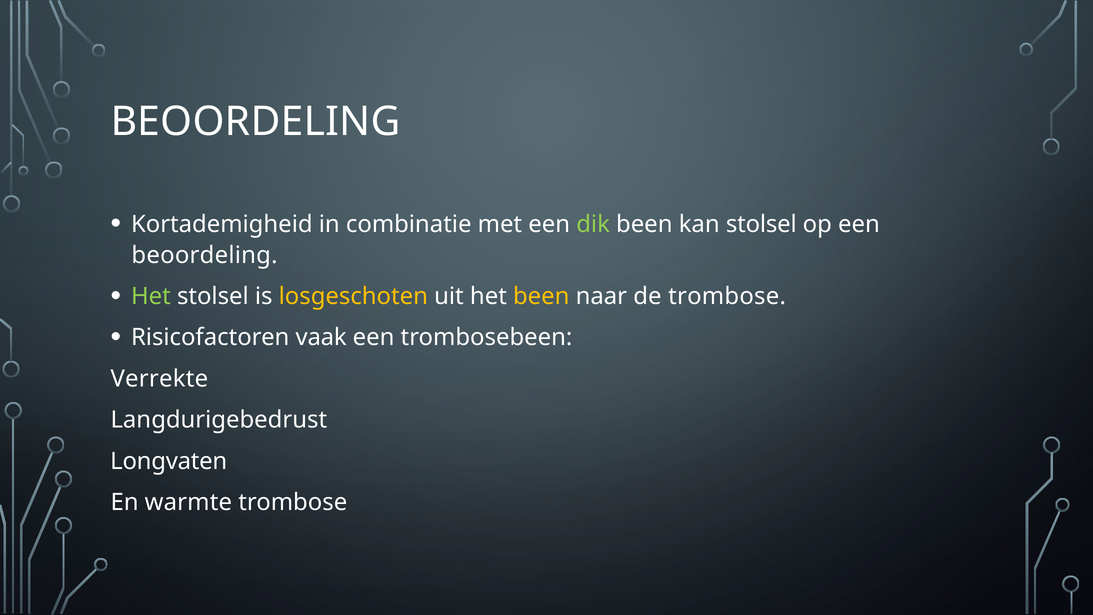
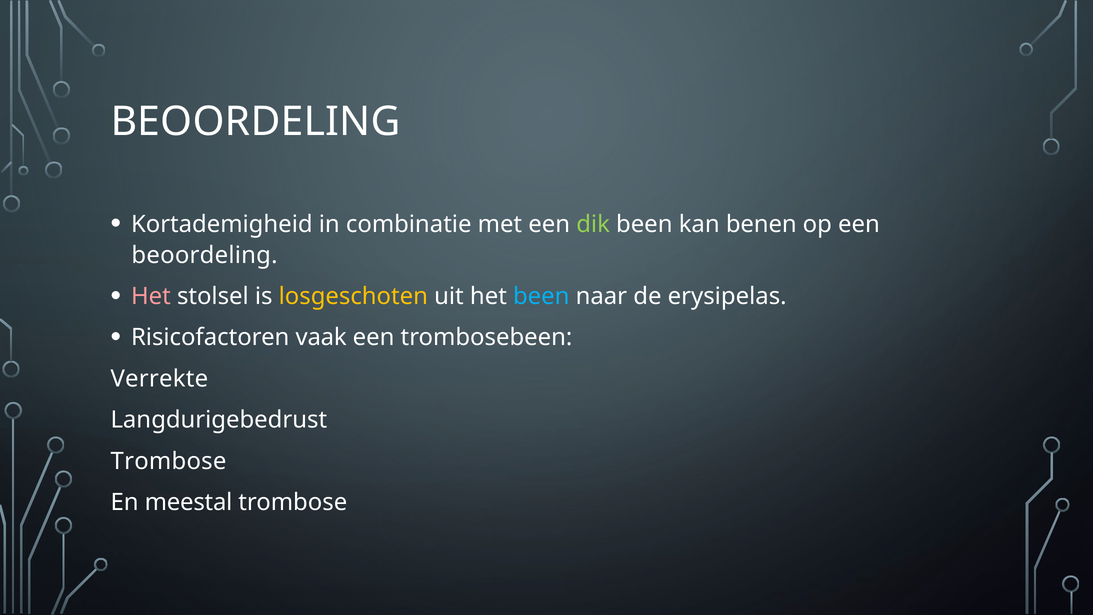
kan stolsel: stolsel -> benen (761, 224)
Het colour: light green -> pink (151, 296)
been colour: yellow -> light blue (541, 296)
de trombose: trombose -> erysipelas (727, 296)
Longvaten: Longvaten -> Trombose (169, 461)
warmte: warmte -> meestal (189, 502)
